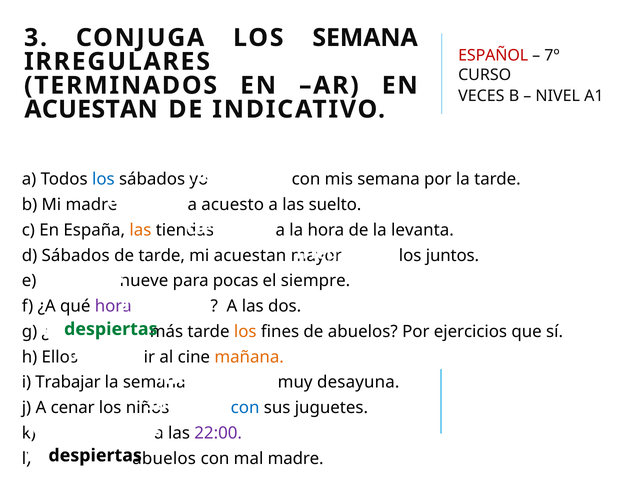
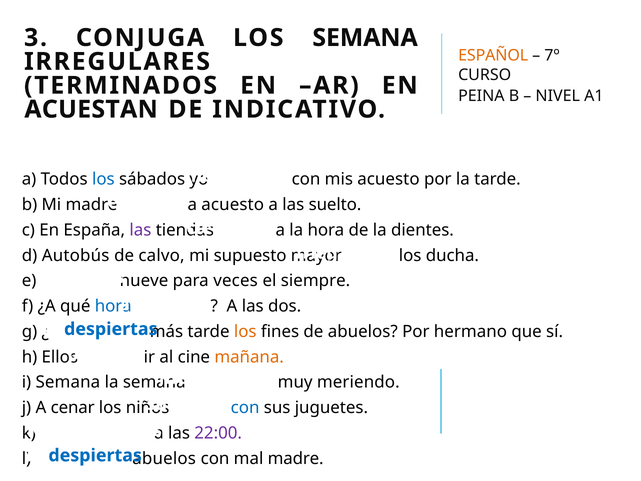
ESPAÑOL colour: red -> orange (493, 56)
VECES: VECES -> PEINA (481, 96)
mis semana: semana -> acuesto (388, 179)
las colour: orange -> purple (140, 230)
levanta: levanta -> dientes (422, 230)
d Sábados: Sábados -> Autobús (76, 255)
de tarde: tarde -> calvo (162, 255)
mi acuestan: acuestan -> supuesto (250, 255)
juntos: juntos -> ducha (452, 255)
pocas: pocas -> veces (236, 281)
hora colour: purple -> blue (113, 306)
despiertas colour: green -> blue (111, 329)
ejercicios: ejercicios -> hermano (470, 331)
i Trabajar: Trabajar -> Semana (68, 382)
muy desayuna: desayuna -> meriendo (358, 382)
despiertas colour: black -> blue (95, 455)
